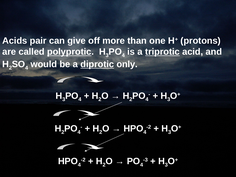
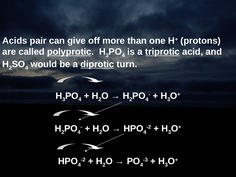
only: only -> turn (127, 64)
